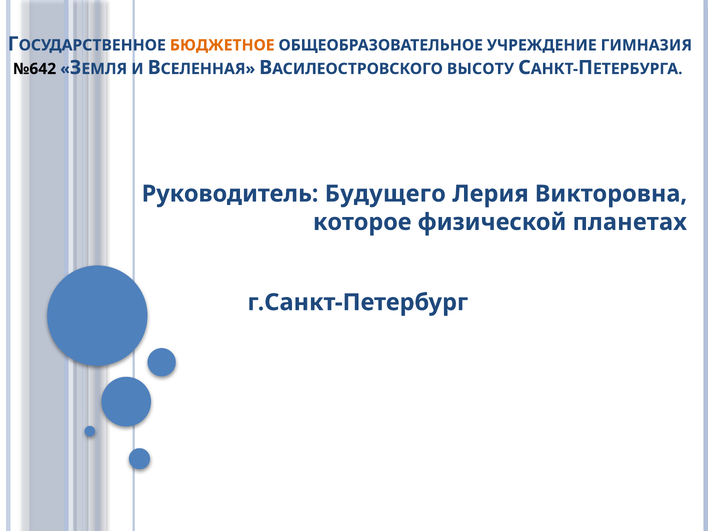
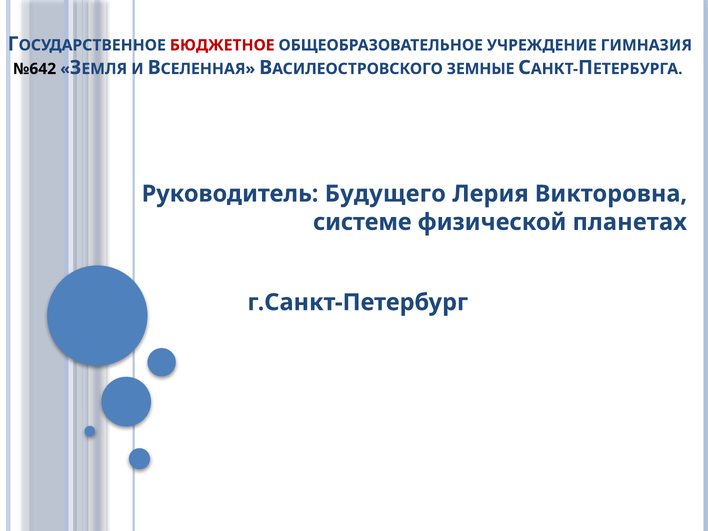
БЮДЖЕТНОЕ colour: orange -> red (222, 45)
ВЫСОТУ: ВЫСОТУ -> ЗЕМНЫЕ (481, 69)
которое: которое -> системе (362, 222)
